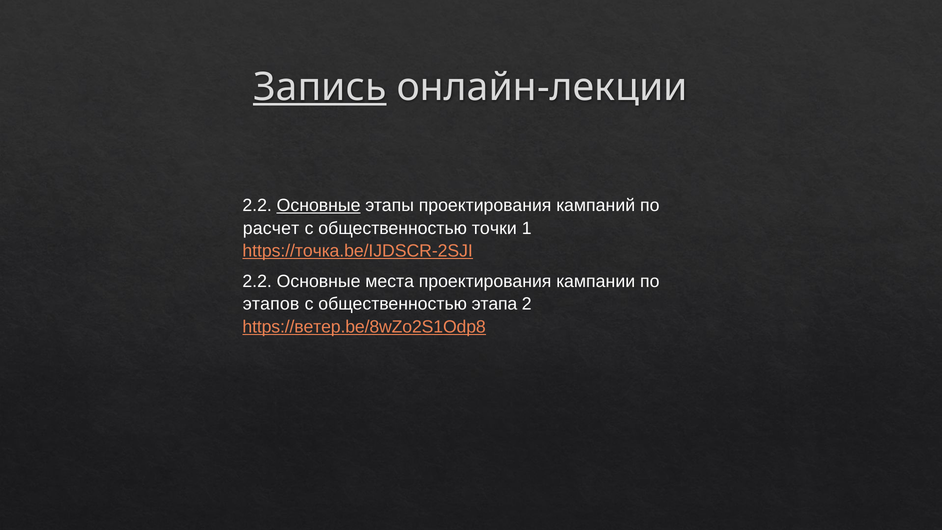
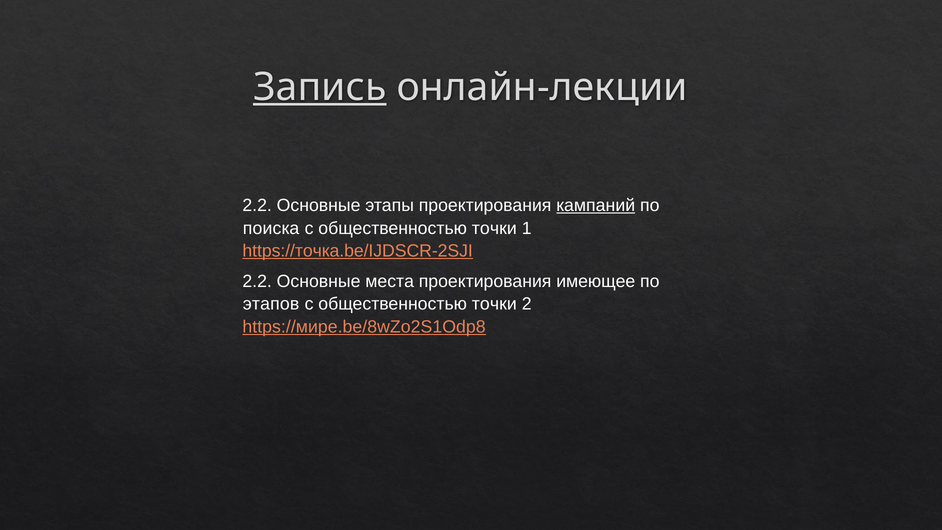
Основные underline: present -> none (319, 205)
кампаний underline: none -> present (596, 205)
расчет: расчет -> поиска (271, 228)
кампании: кампании -> имеющее (596, 281)
этапа: этапа -> точки (494, 304)
https://ветер.be/8wZo2S1Odp8: https://ветер.be/8wZo2S1Odp8 -> https://мире.be/8wZo2S1Odp8 (364, 327)
